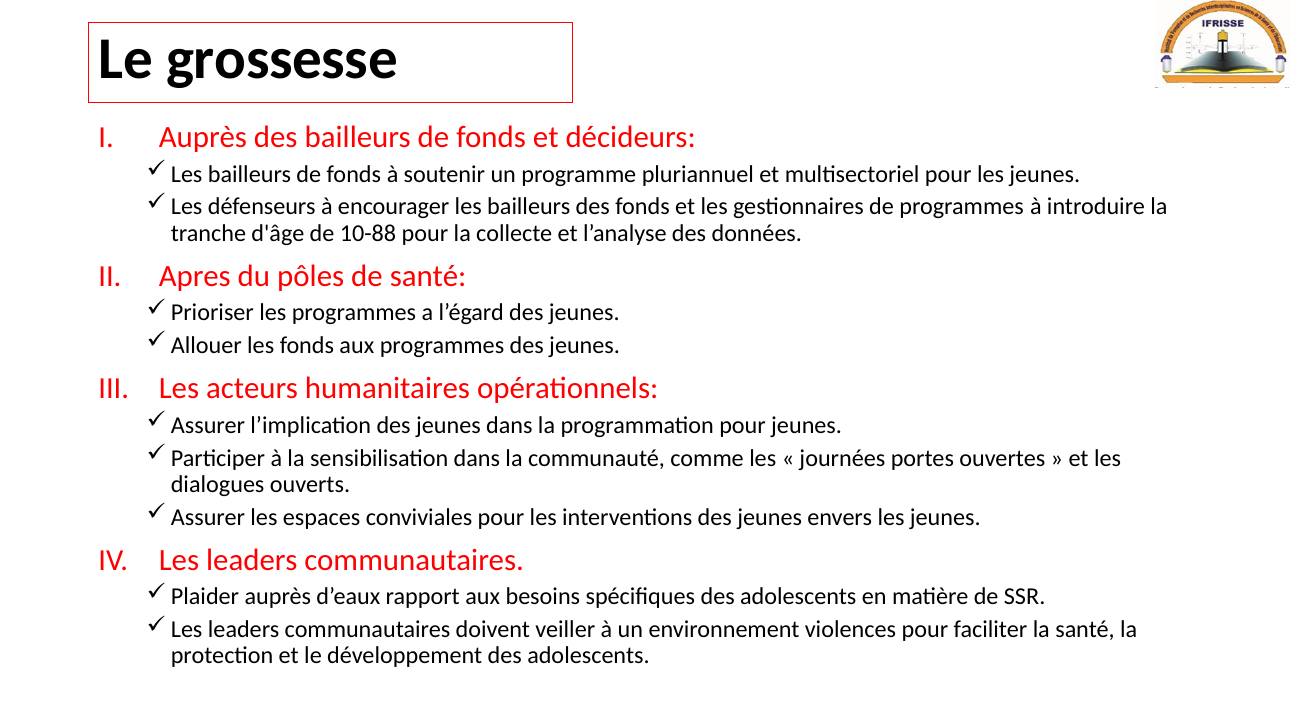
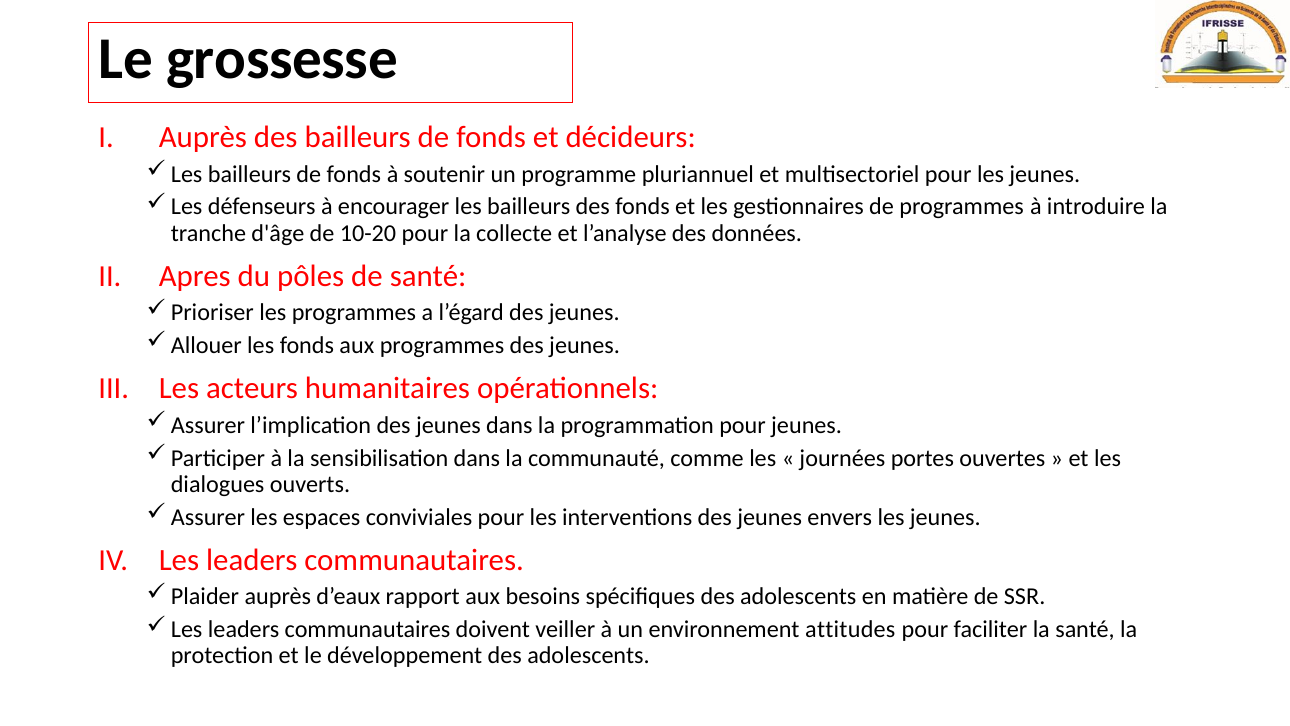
10-88: 10-88 -> 10-20 (368, 233)
violences: violences -> attitudes (850, 629)
